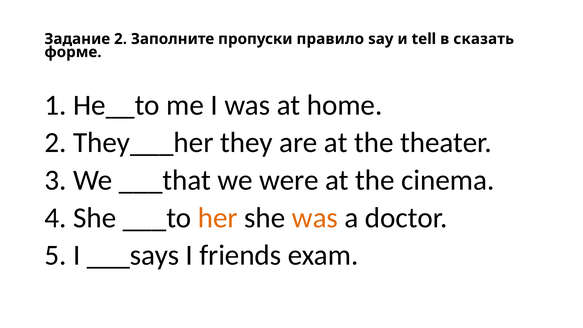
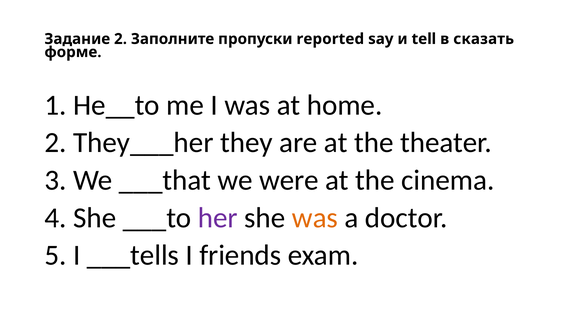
правило: правило -> reported (330, 39)
her colour: orange -> purple (218, 218)
___says: ___says -> ___tells (133, 255)
